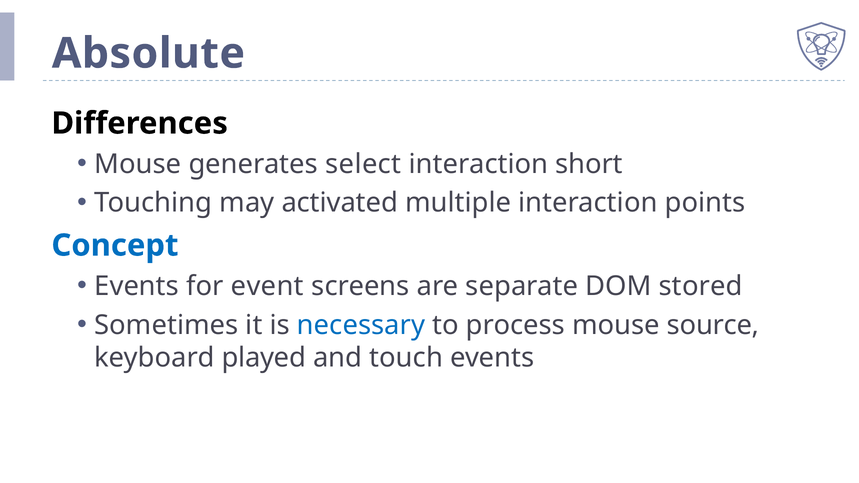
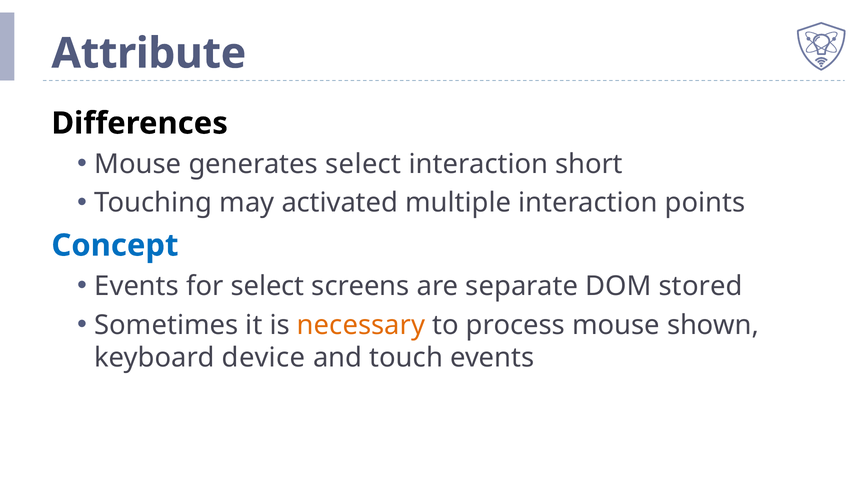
Absolute: Absolute -> Attribute (149, 54)
for event: event -> select (267, 286)
necessary colour: blue -> orange (361, 325)
source: source -> shown (713, 325)
played: played -> device (264, 358)
